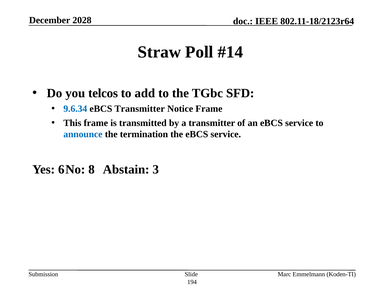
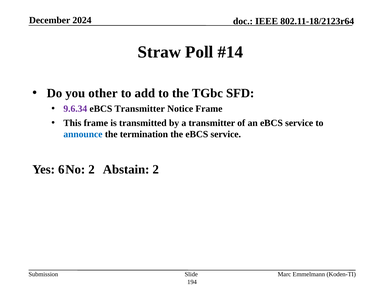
2028: 2028 -> 2024 (82, 20)
telcos: telcos -> other (103, 93)
9.6.34 colour: blue -> purple (75, 109)
8: 8 -> 2 (92, 169)
Abstain 3: 3 -> 2 (156, 169)
